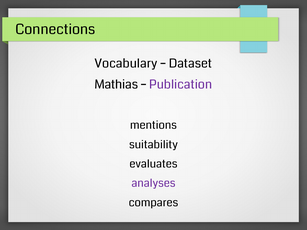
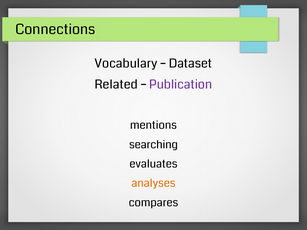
Mathias: Mathias -> Related (116, 85)
suitability: suitability -> searching (153, 145)
analyses colour: purple -> orange (153, 183)
